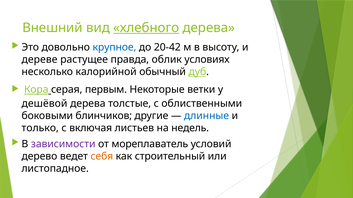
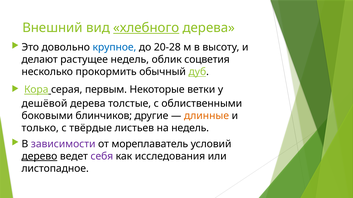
20-42: 20-42 -> 20-28 (167, 47)
дереве: дереве -> делают (40, 60)
растущее правда: правда -> недель (130, 60)
условиях: условиях -> соцветия (207, 60)
калорийной: калорийной -> прокормить (106, 72)
длинные colour: blue -> orange (206, 116)
включая: включая -> твёрдые (91, 128)
дерево underline: none -> present (39, 157)
себя colour: orange -> purple (102, 157)
строительный: строительный -> исследования (170, 157)
